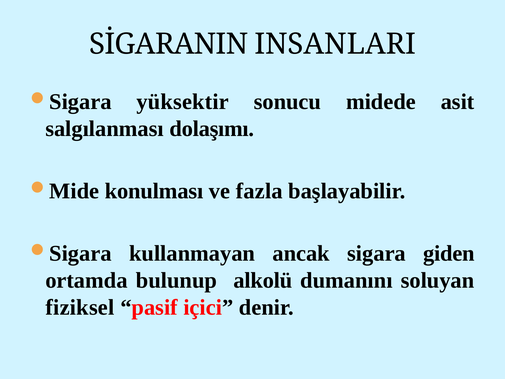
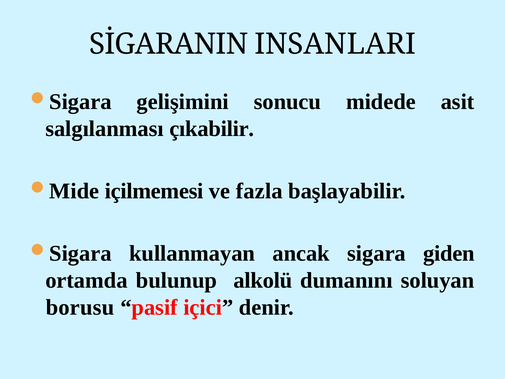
yüksektir: yüksektir -> gelişimini (183, 102)
dolaşımı: dolaşımı -> çıkabilir (212, 129)
konulması: konulması -> içilmemesi (154, 191)
fiziksel: fiziksel -> borusu (80, 307)
